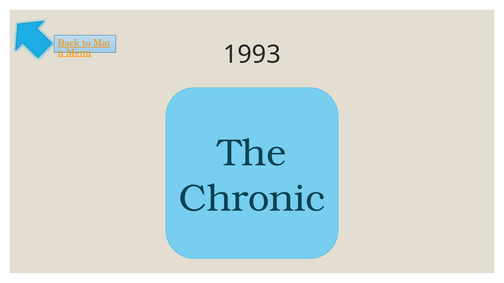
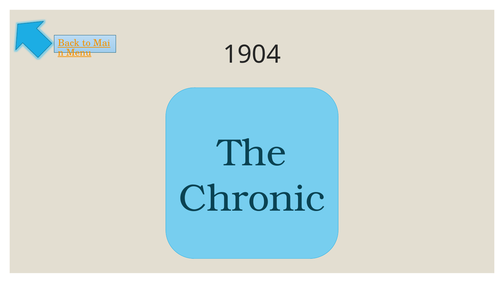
1993: 1993 -> 1904 (252, 55)
